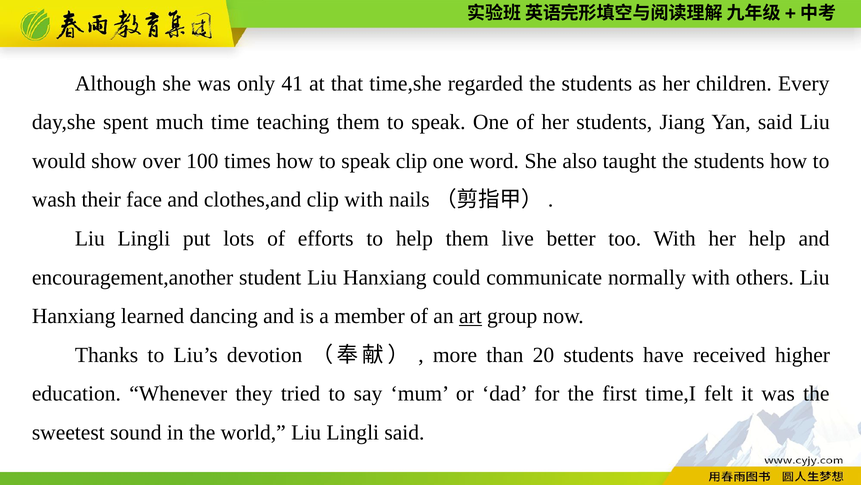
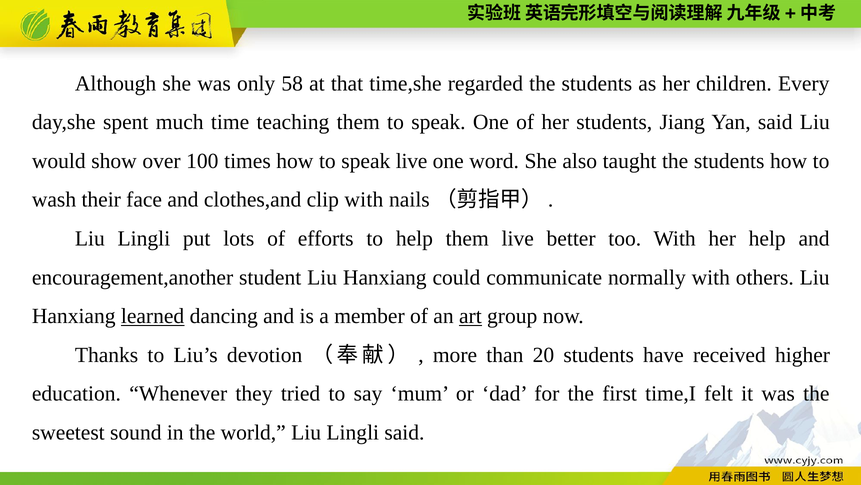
41: 41 -> 58 (292, 83)
speak clip: clip -> live (412, 161)
learned underline: none -> present (153, 316)
